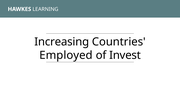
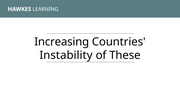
Employed: Employed -> Instability (66, 55)
Invest: Invest -> These (125, 55)
